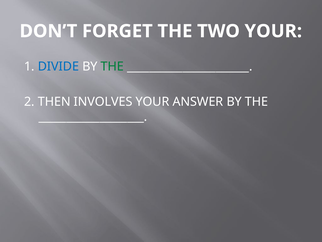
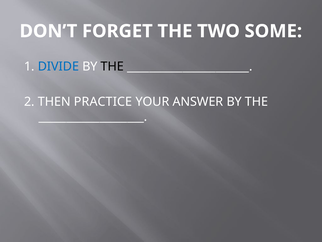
TWO YOUR: YOUR -> SOME (273, 31)
THE colour: green -> black (112, 66)
INVOLVES: INVOLVES -> PRACTICE (103, 101)
